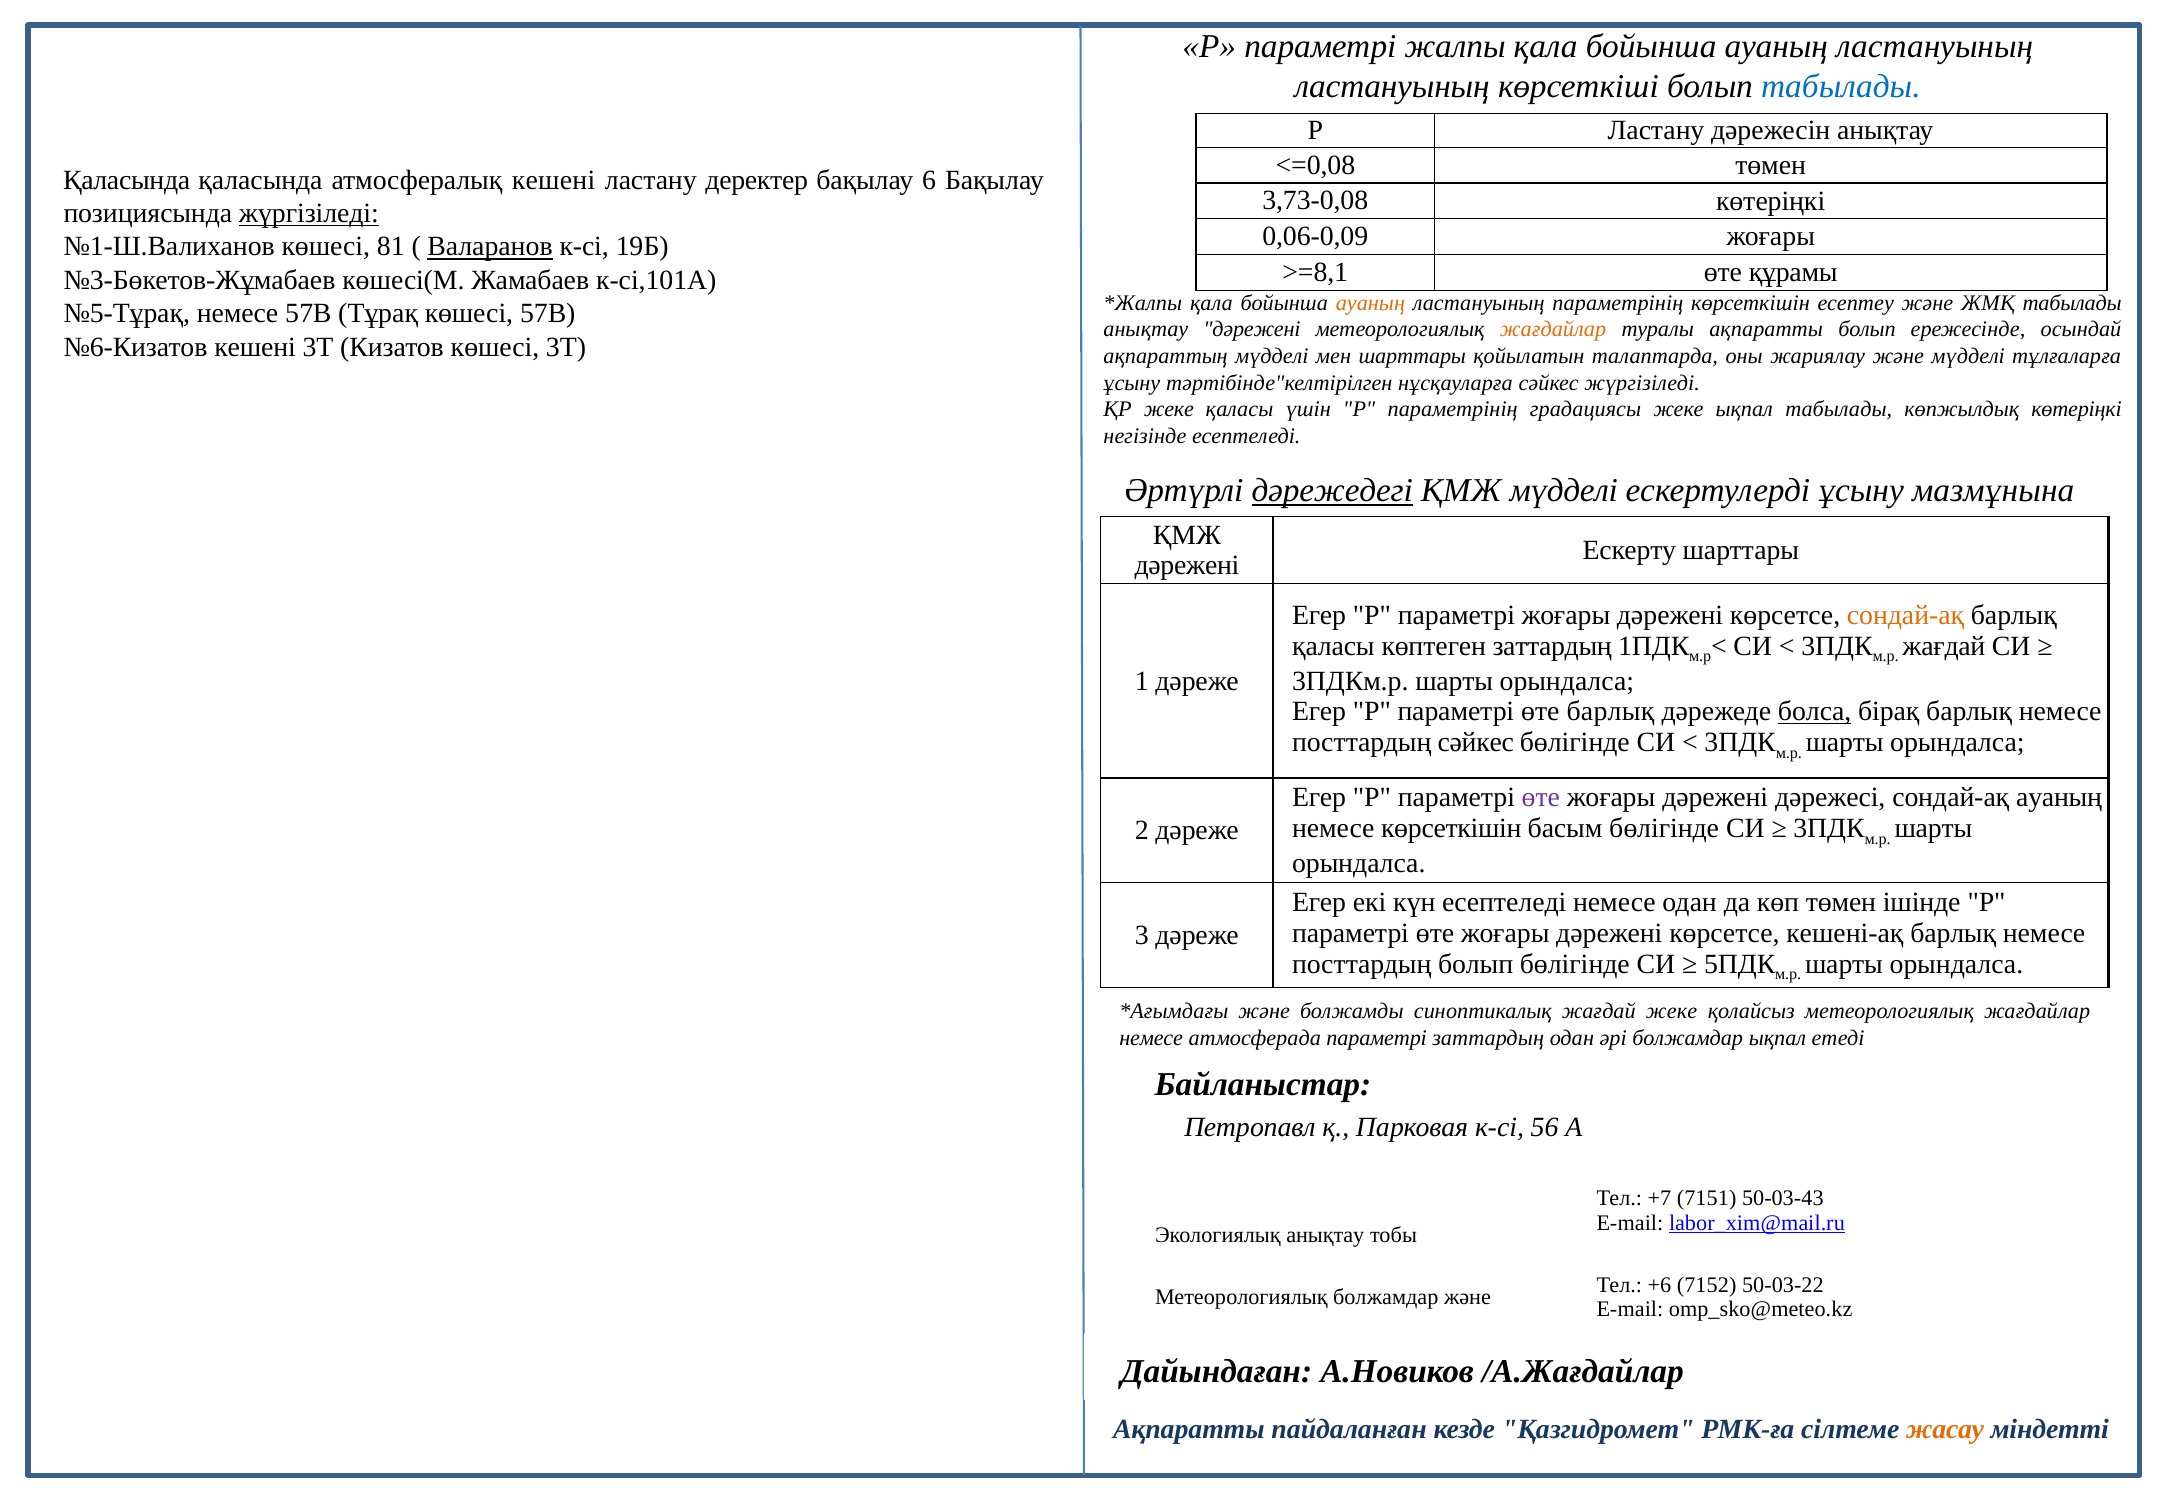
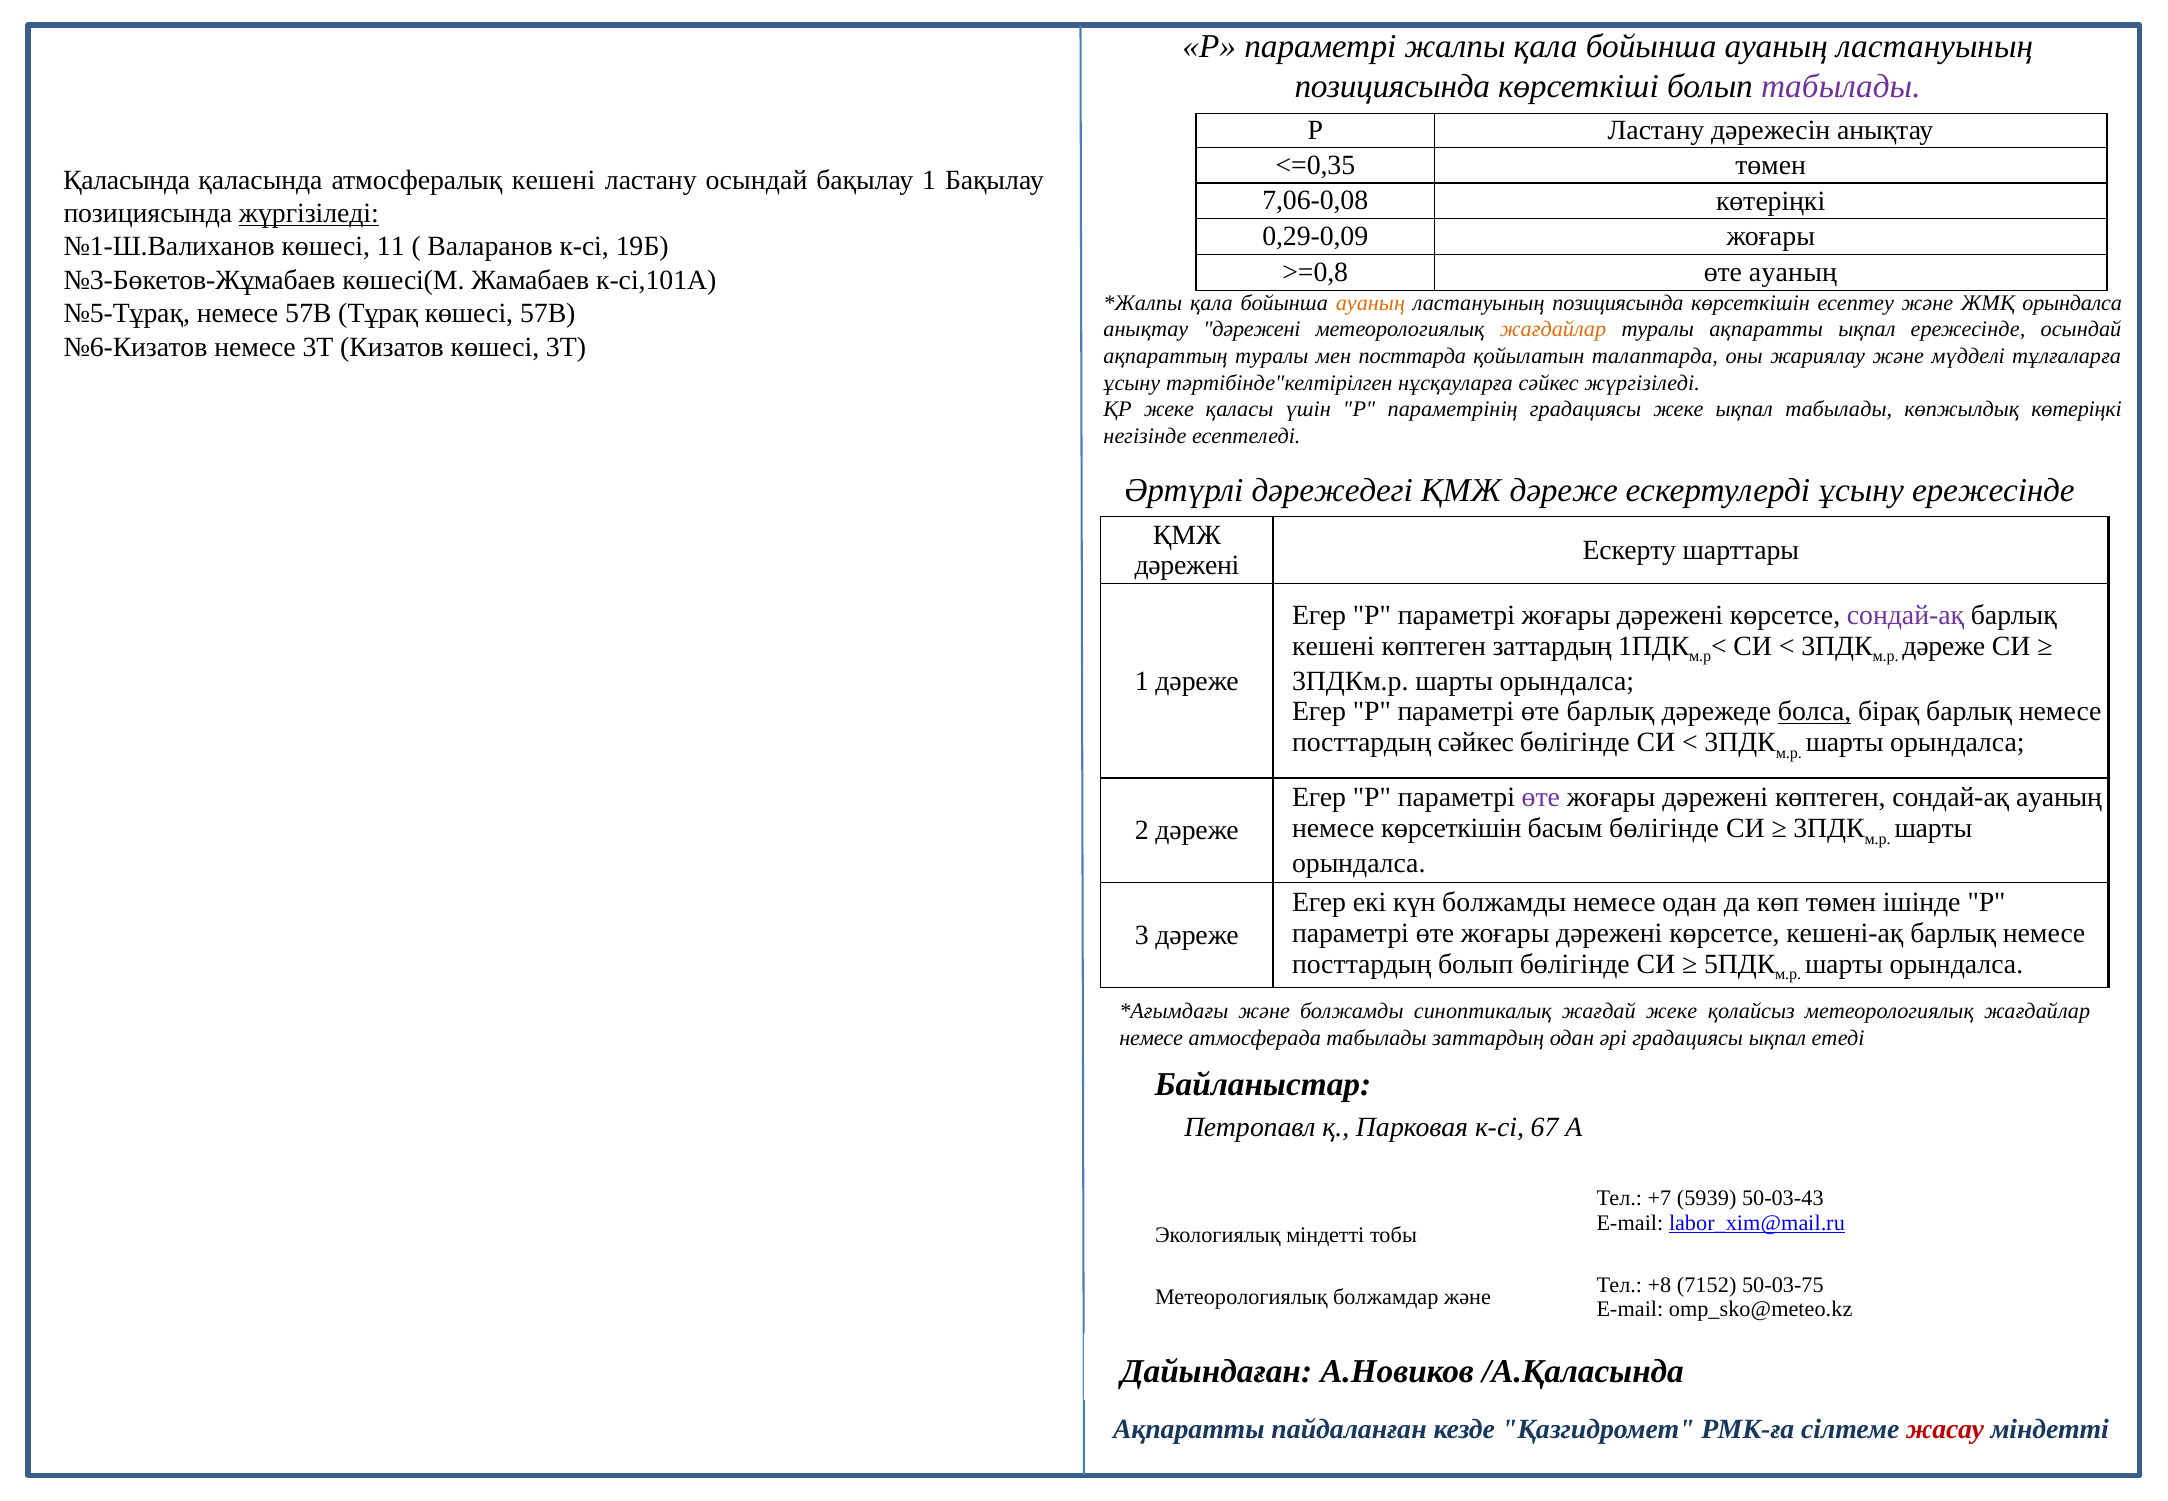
ластануының: ластануының -> позициясында (1392, 87)
табылады colour: blue -> purple (1841, 87)
<=0,08: <=0,08 -> <=0,35 (1315, 165)
ластану деректер: деректер -> осындай (757, 180)
бақылау 6: 6 -> 1 (929, 180)
3,73-0,08: 3,73-0,08 -> 7,06-0,08 (1315, 201)
0,06-0,09: 0,06-0,09 -> 0,29-0,09 (1315, 236)
81: 81 -> 11 (391, 247)
Валаранов underline: present -> none (490, 247)
>=8,1: >=8,1 -> >=0,8 (1315, 272)
өте құрамы: құрамы -> ауаның (1793, 273)
параметрінің: параметрінің -> позициясында (1618, 303)
ЖМҚ табылады: табылады -> орындалса (2072, 303)
ақпаратты болып: болып -> ықпал (1867, 329)
№6-Кизатов кешені: кешені -> немесе (255, 347)
ақпараттың мүдделі: мүдделі -> туралы (1272, 356)
мен шарттары: шарттары -> посттарда (1412, 356)
дәрежедегі underline: present -> none (1332, 491)
ҚМЖ мүдделі: мүдделі -> дәреже (1564, 491)
ұсыну мазмұнына: мазмұнына -> ережесінде (1993, 491)
сондай-ақ colour: orange -> purple (1906, 615)
қаласы: қаласы -> кешені (1333, 646)
жағдай: жағдай -> дәреже (1944, 646)
дәрежені дәрежесі: дәрежесі -> көптеген (1830, 798)
күн есептеледі: есептеледі -> болжамды (1504, 902)
атмосферада параметрі: параметрі -> табылады (1377, 1038)
әрі болжамдар: болжамдар -> градациясы (1688, 1038)
56: 56 -> 67 (1545, 1128)
7151: 7151 -> 5939 (1707, 1198)
Экологиялық анықтау: анықтау -> міндетті (1325, 1235)
+6: +6 -> +8 (1659, 1285)
50-03-22: 50-03-22 -> 50-03-75 (1783, 1285)
/А.Жағдайлар: /А.Жағдайлар -> /А.Қаласында (1583, 1371)
жасау colour: orange -> red (1945, 1429)
